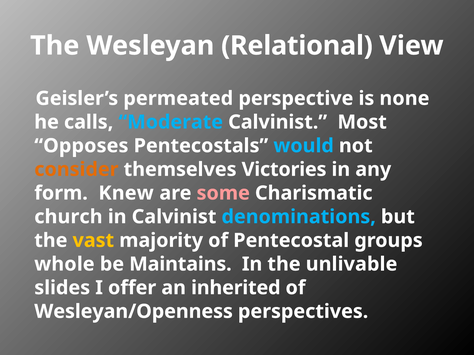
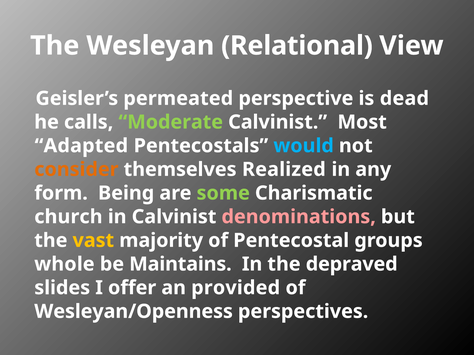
none: none -> dead (404, 99)
Moderate colour: light blue -> light green (171, 122)
Opposes: Opposes -> Adapted (81, 146)
Victories: Victories -> Realized (284, 170)
Knew: Knew -> Being (126, 193)
some colour: pink -> light green (223, 193)
denominations colour: light blue -> pink (299, 217)
unlivable: unlivable -> depraved (352, 264)
inherited: inherited -> provided (236, 288)
